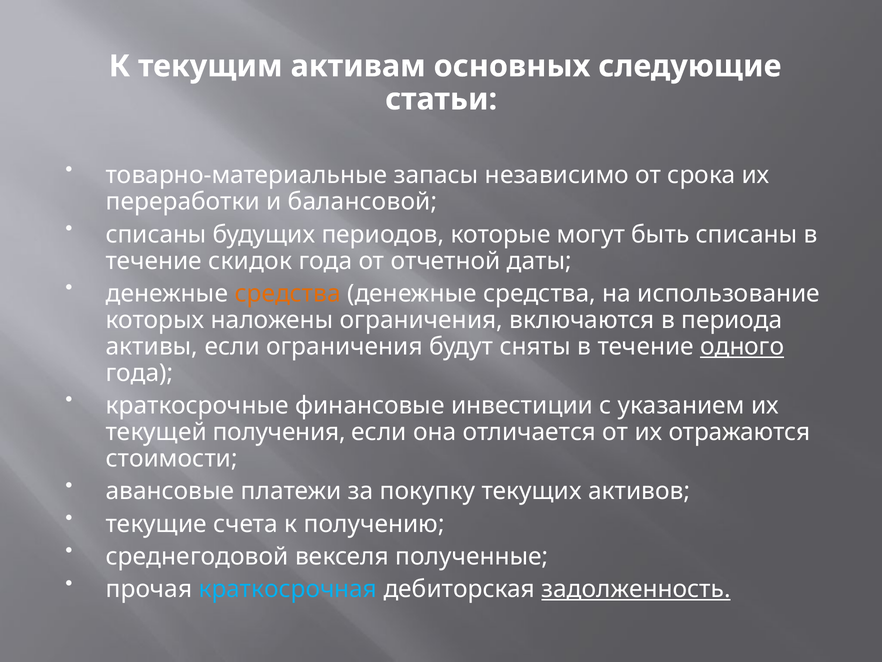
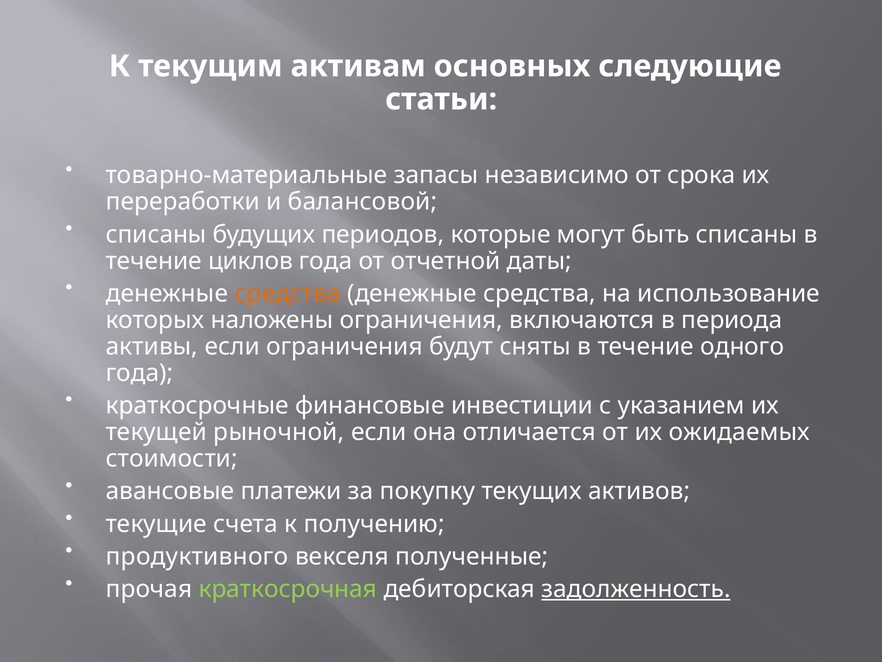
скидок: скидок -> циклов (251, 261)
одного underline: present -> none (742, 346)
получения: получения -> рыночной (279, 432)
отражаются: отражаются -> ожидаемых (739, 432)
среднегодовой: среднегодовой -> продуктивного (197, 556)
краткосрочная colour: light blue -> light green (288, 589)
